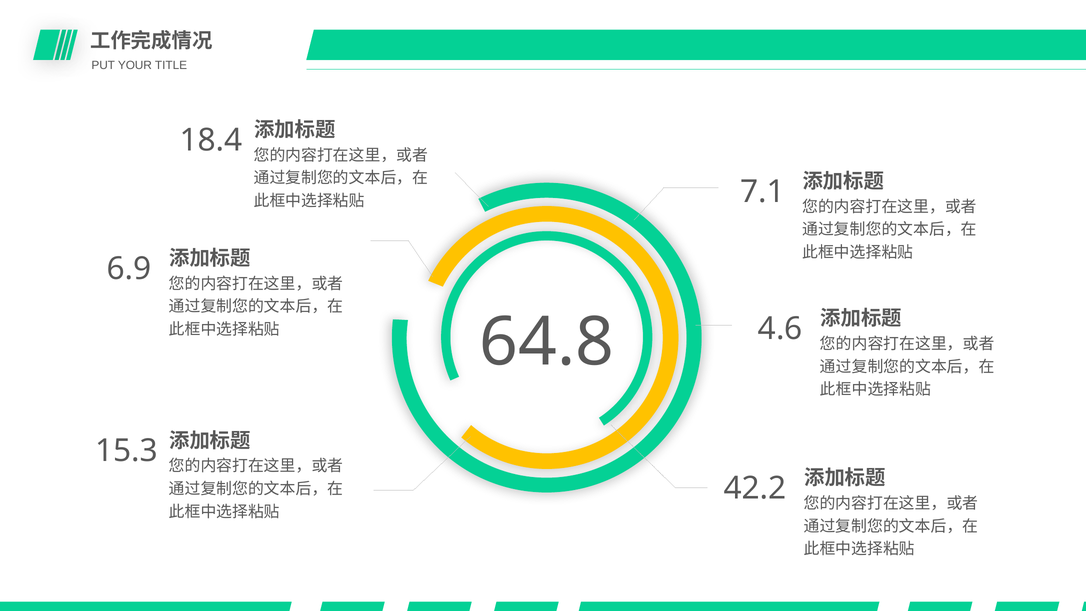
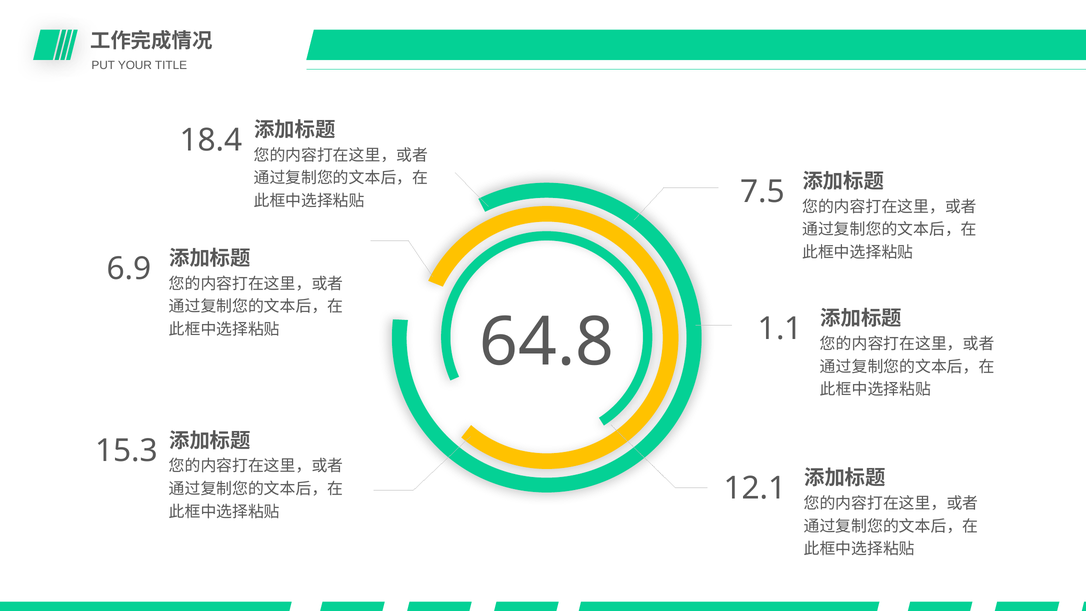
7.1: 7.1 -> 7.5 (763, 192)
4.6: 4.6 -> 1.1 (780, 329)
42.2: 42.2 -> 12.1 (755, 488)
